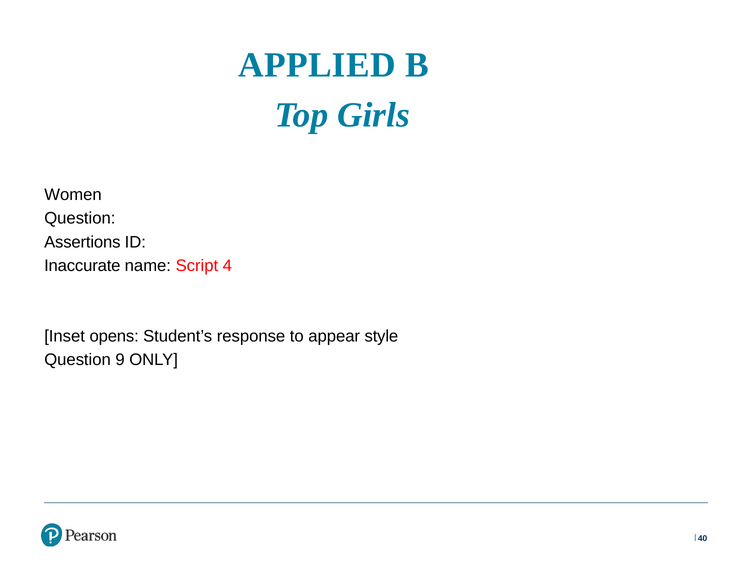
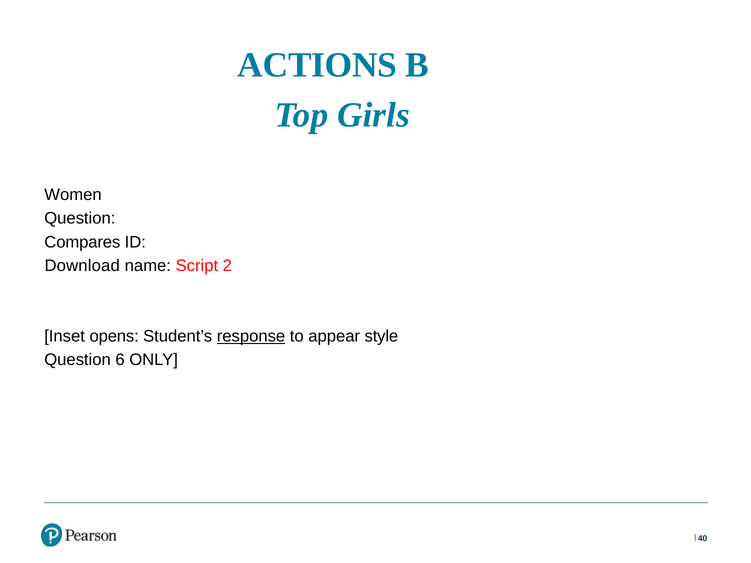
APPLIED: APPLIED -> ACTIONS (317, 65)
Assertions: Assertions -> Compares (82, 242)
Inaccurate: Inaccurate -> Download (82, 266)
4: 4 -> 2 (227, 266)
response underline: none -> present (251, 337)
9: 9 -> 6 (120, 360)
